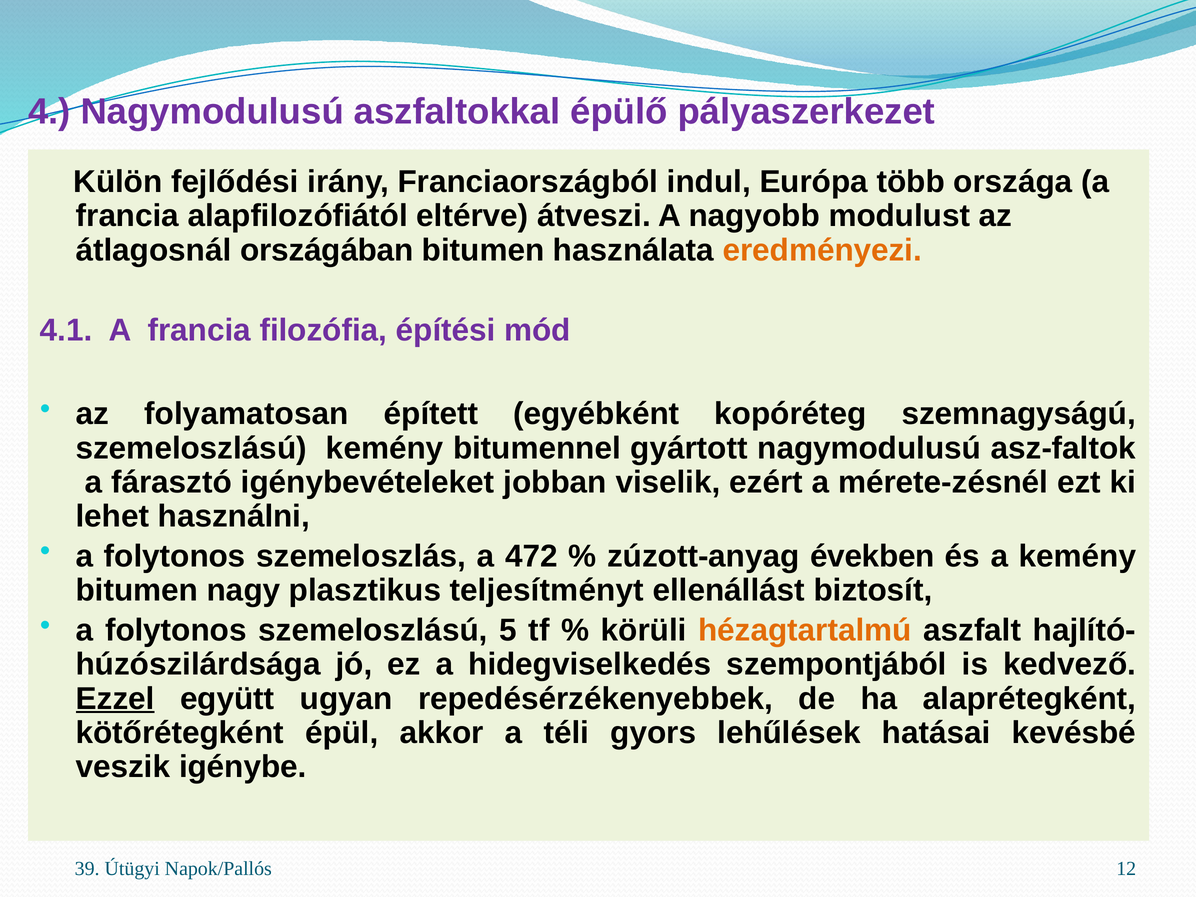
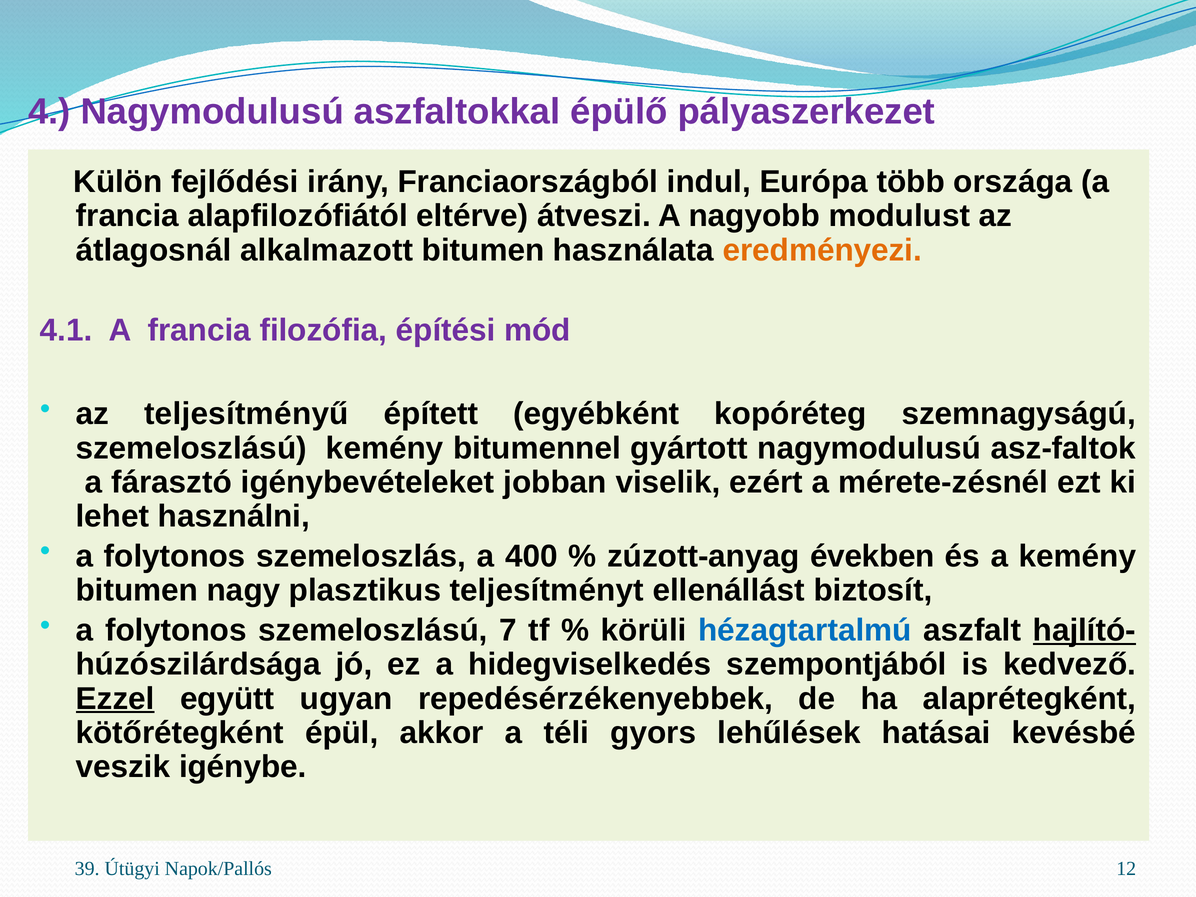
országában: országában -> alkalmazott (327, 250)
folyamatosan: folyamatosan -> teljesítményű (246, 414)
472: 472 -> 400 (532, 556)
5: 5 -> 7 (508, 630)
hézagtartalmú colour: orange -> blue (805, 630)
hajlító- underline: none -> present (1084, 630)
